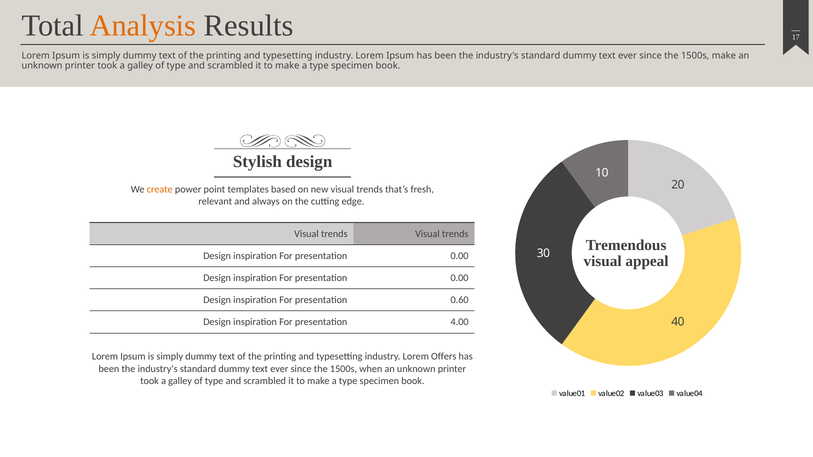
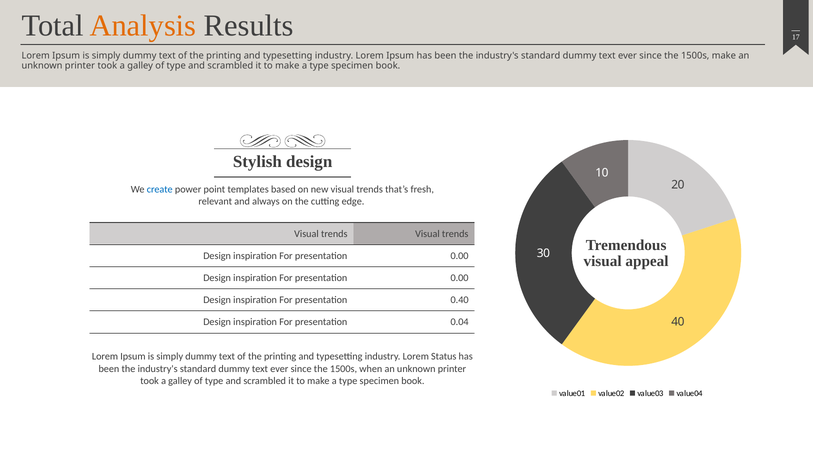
create colour: orange -> blue (160, 189)
0.60: 0.60 -> 0.40 (460, 300)
4.00: 4.00 -> 0.04 (460, 322)
Offers: Offers -> Status (444, 357)
